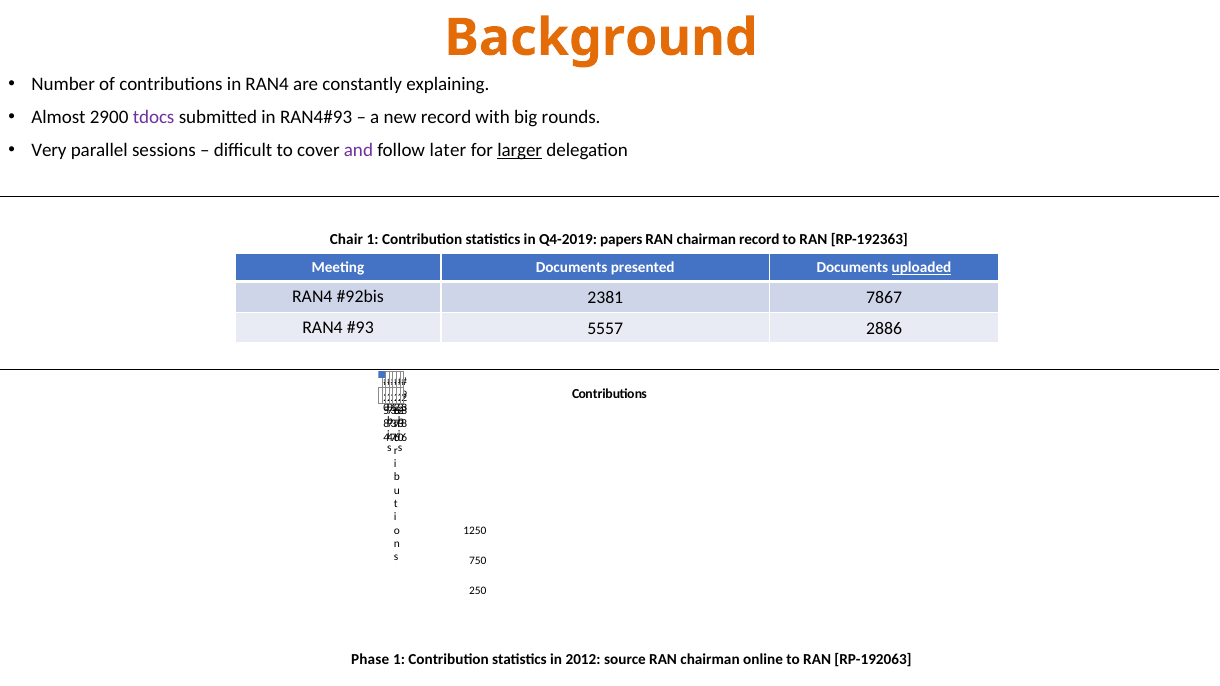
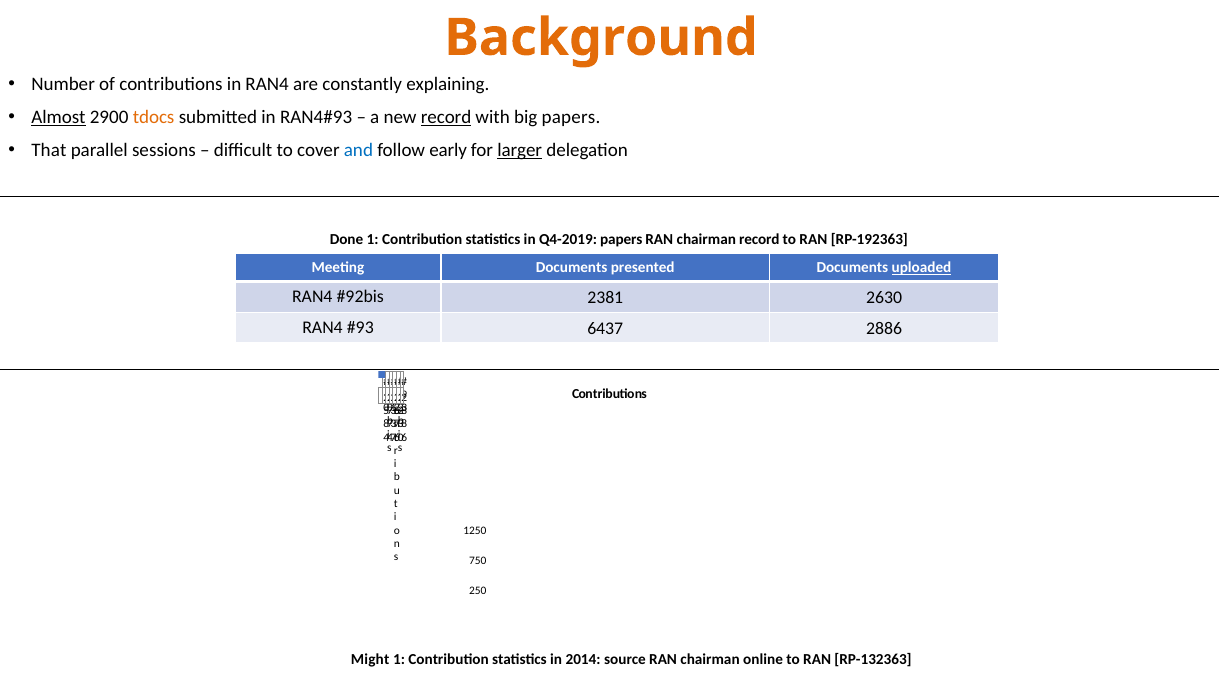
Almost underline: none -> present (58, 117)
tdocs colour: purple -> orange (154, 117)
record underline: none -> present (446, 117)
big rounds: rounds -> papers (571, 117)
Very: Very -> That (49, 151)
and colour: purple -> blue (358, 151)
later: later -> early (448, 151)
Chair: Chair -> Done (347, 240)
7867: 7867 -> 2630 (884, 298)
5557: 5557 -> 6437 (605, 328)
Phase: Phase -> Might (370, 660)
2012: 2012 -> 2014 (583, 660)
RP-192063: RP-192063 -> RP-132363 (873, 660)
